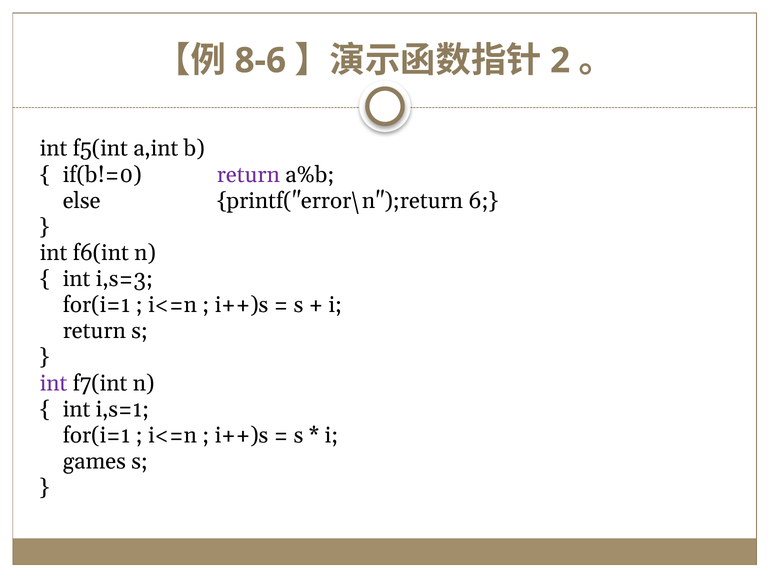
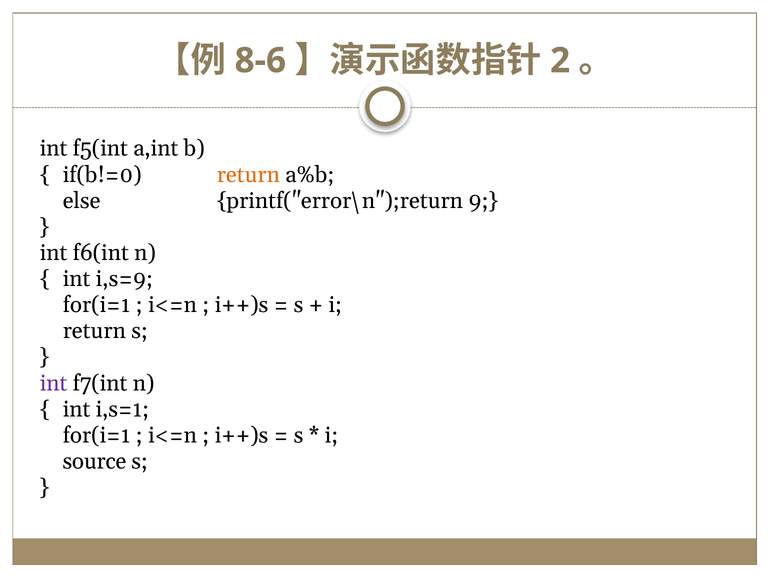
return colour: purple -> orange (248, 174)
6: 6 -> 9 (484, 201)
i,s=3: i,s=3 -> i,s=9 (124, 279)
games: games -> source (94, 461)
